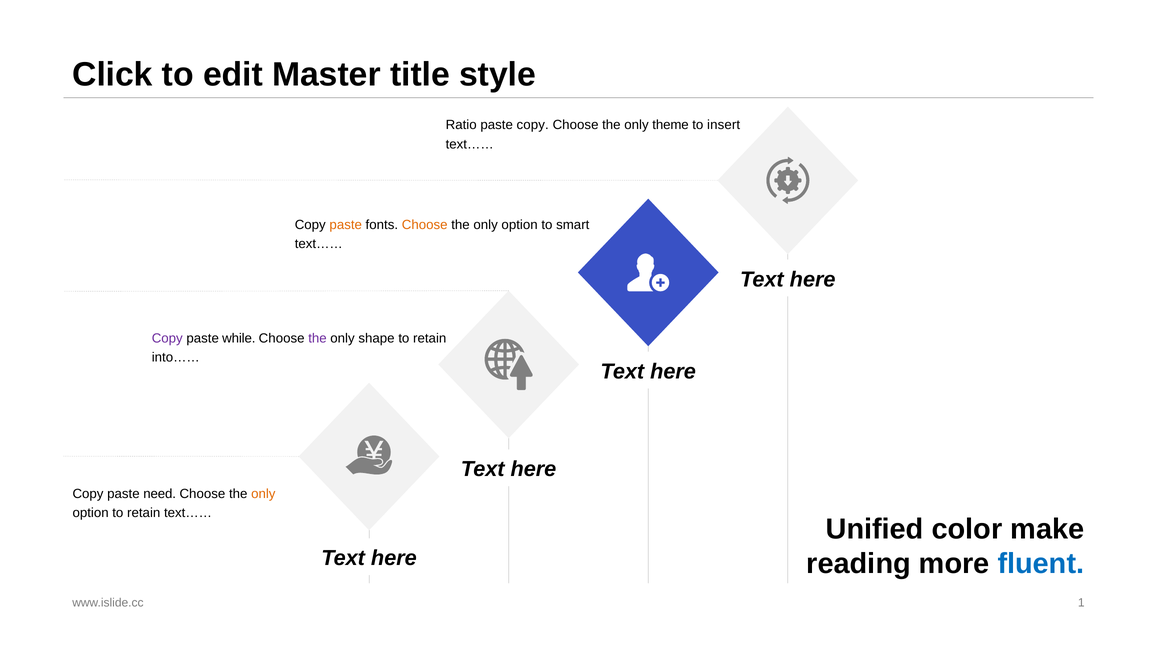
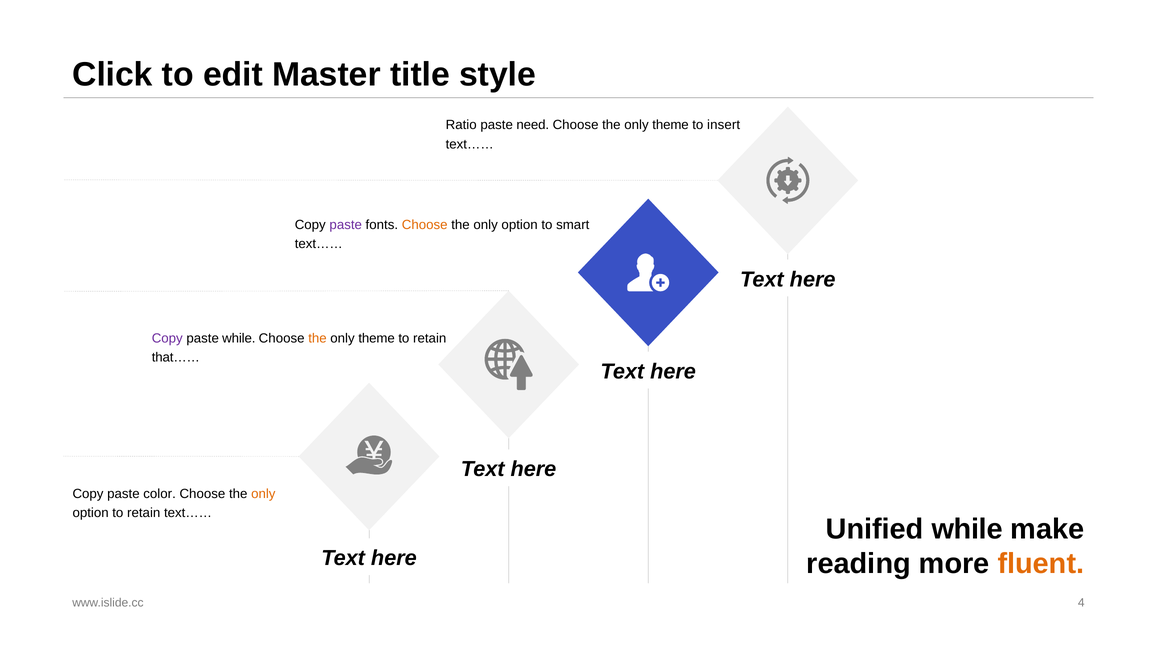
paste copy: copy -> need (533, 125)
paste colour: orange -> purple (346, 225)
the colour: purple -> orange (317, 338)
shape: shape -> theme (377, 338)
into……: into…… -> that…… (176, 357)
need: need -> color (160, 494)
Unified color: color -> while (967, 529)
fluent colour: blue -> orange (1041, 564)
1: 1 -> 4 (1081, 603)
